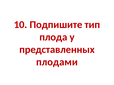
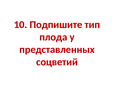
плодами: плодами -> соцветий (57, 62)
